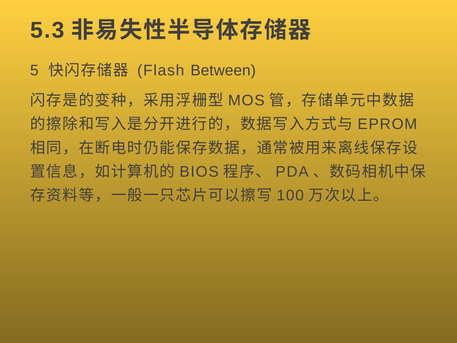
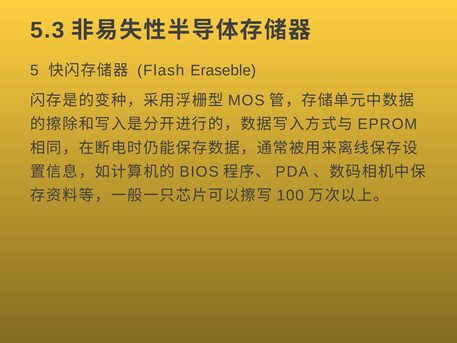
Between: Between -> Eraseble (223, 70)
